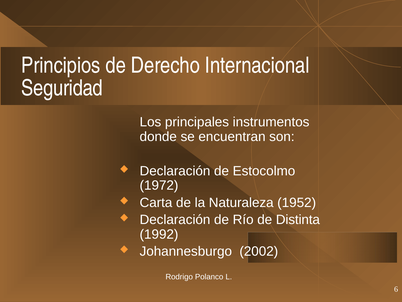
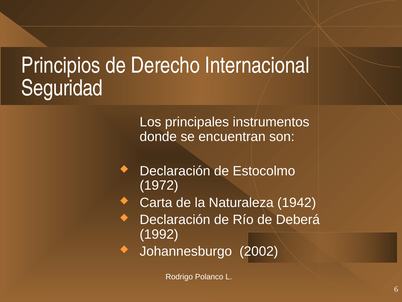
1952: 1952 -> 1942 (297, 202)
Distinta: Distinta -> Deberá (298, 219)
